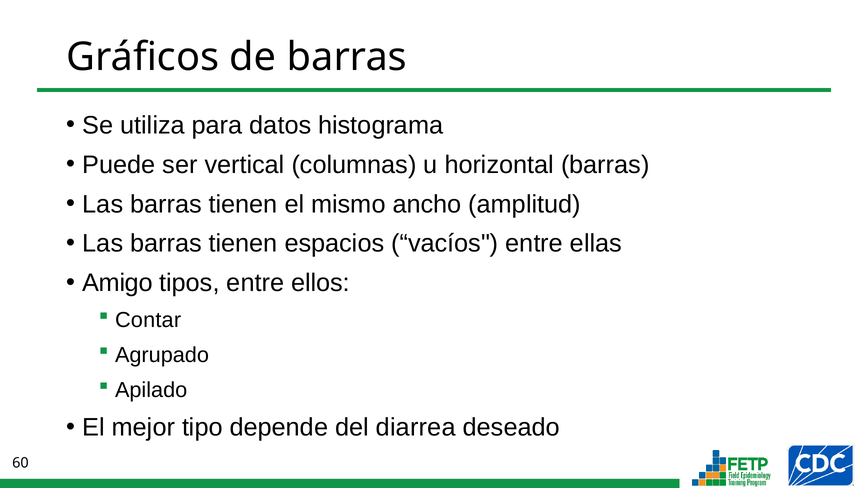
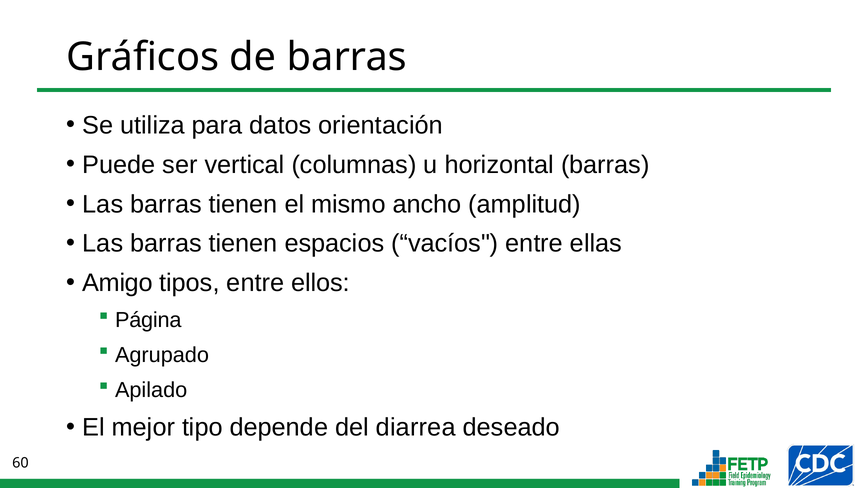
histograma: histograma -> orientación (381, 126)
Contar: Contar -> Página (148, 320)
